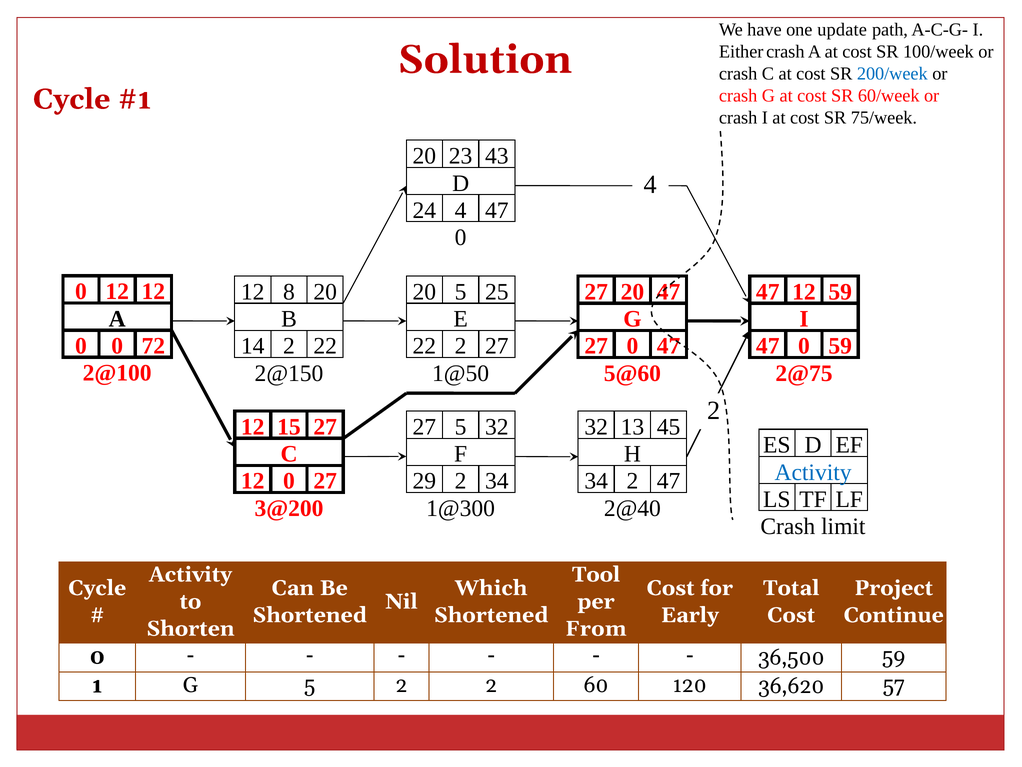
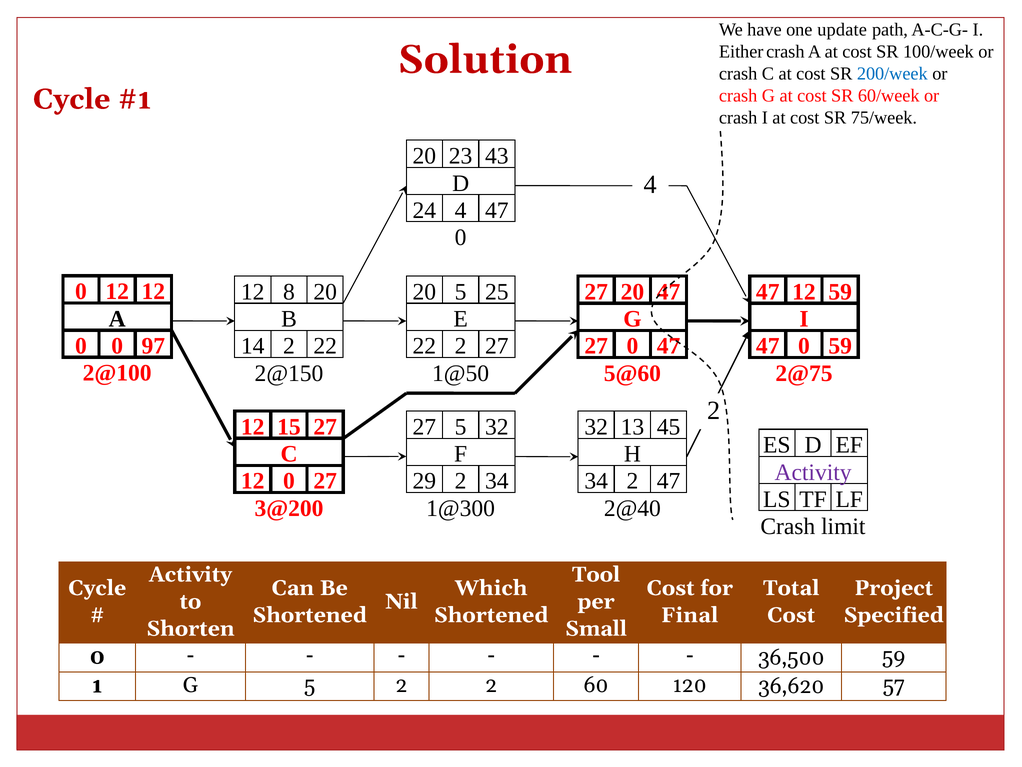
72: 72 -> 97 (153, 346)
Activity colour: blue -> purple (813, 472)
Early: Early -> Final (690, 615)
Continue: Continue -> Specified (894, 615)
From: From -> Small (596, 628)
